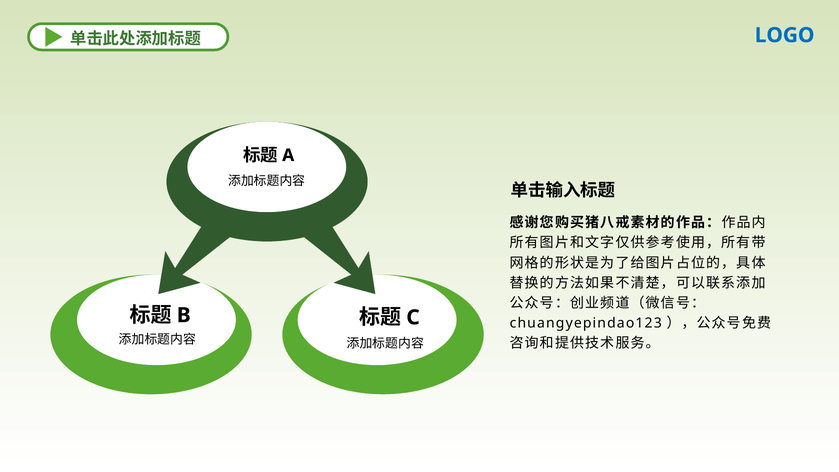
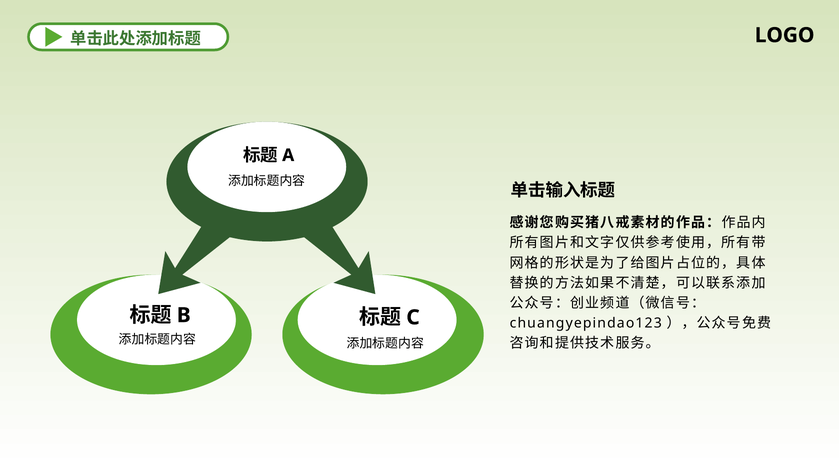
LOGO colour: blue -> black (785, 35)
